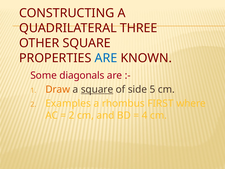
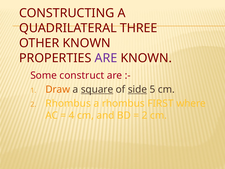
OTHER SQUARE: SQUARE -> KNOWN (87, 43)
ARE colour: blue -> purple (106, 58)
diagonals: diagonals -> construct (82, 75)
side underline: none -> present (137, 89)
Examples: Examples -> Rhombus (68, 103)
2: 2 -> 4 (72, 115)
4: 4 -> 2 (145, 115)
